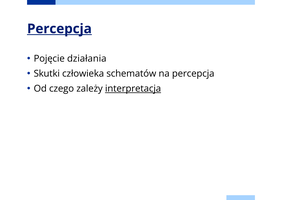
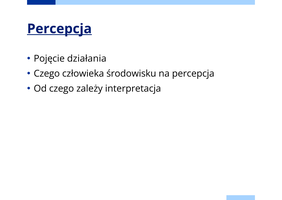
Skutki: Skutki -> Czego (47, 73)
schematów: schematów -> środowisku (131, 73)
interpretacja underline: present -> none (133, 88)
